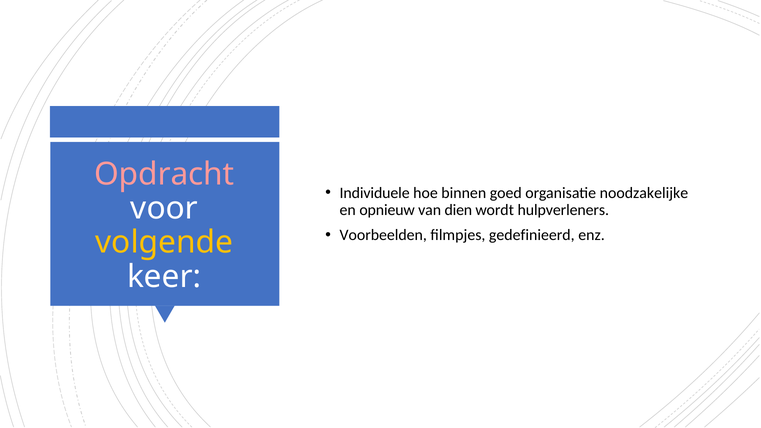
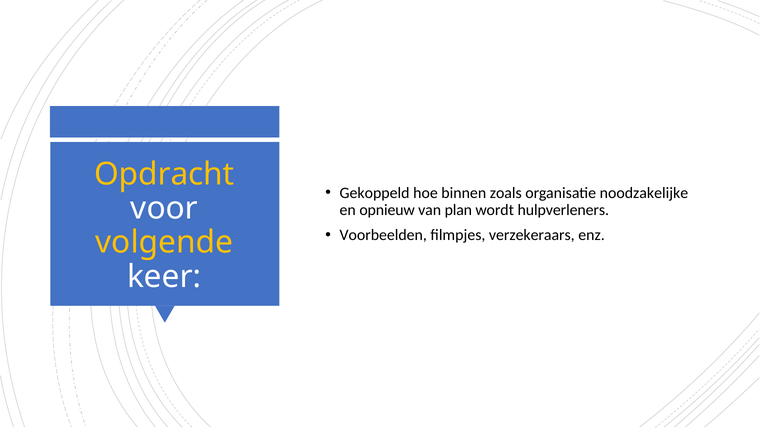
Opdracht colour: pink -> yellow (164, 174)
Individuele: Individuele -> Gekoppeld (375, 193)
goed: goed -> zoals (506, 193)
dien: dien -> plan (458, 210)
gedefinieerd: gedefinieerd -> verzekeraars (532, 235)
